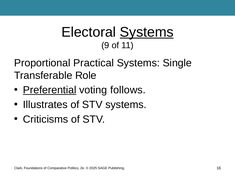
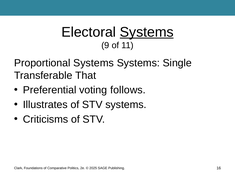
Proportional Practical: Practical -> Systems (94, 63)
Role: Role -> That (86, 76)
Preferential underline: present -> none (50, 90)
